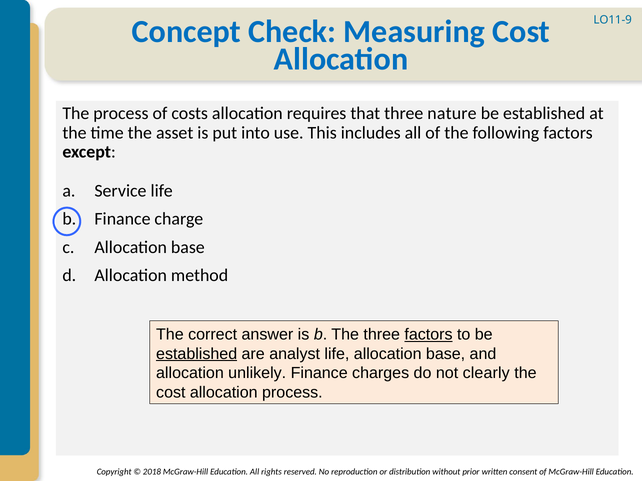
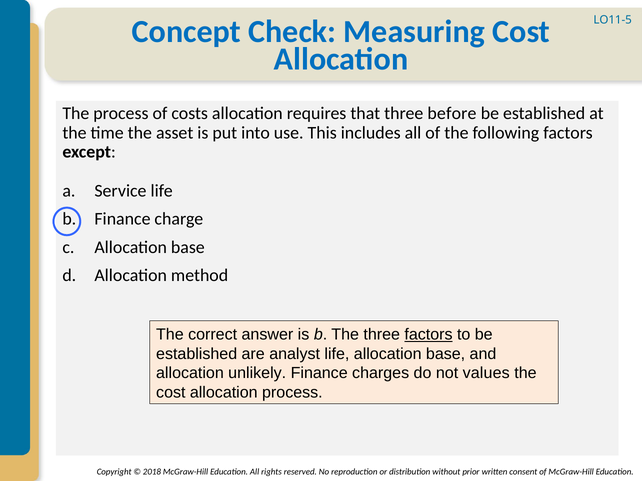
LO11-9: LO11-9 -> LO11-5 (613, 20)
nature: nature -> before (452, 114)
established underline: present -> none (197, 354)
clearly: clearly -> values (486, 373)
